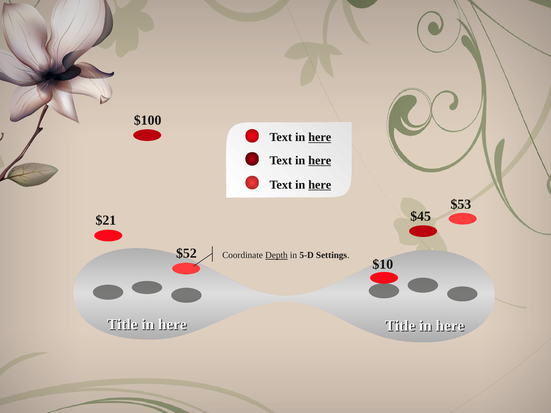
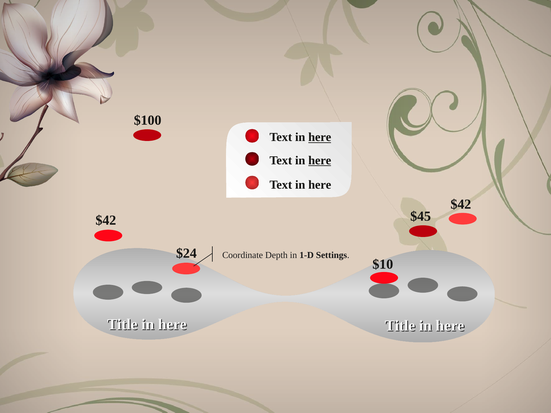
here underline: present -> none (320, 185)
$53: $53 -> $42 (461, 204)
$21: $21 -> $42 (106, 220)
$52: $52 -> $24 (186, 253)
Depth underline: present -> none (276, 255)
5-D: 5-D -> 1-D (307, 255)
